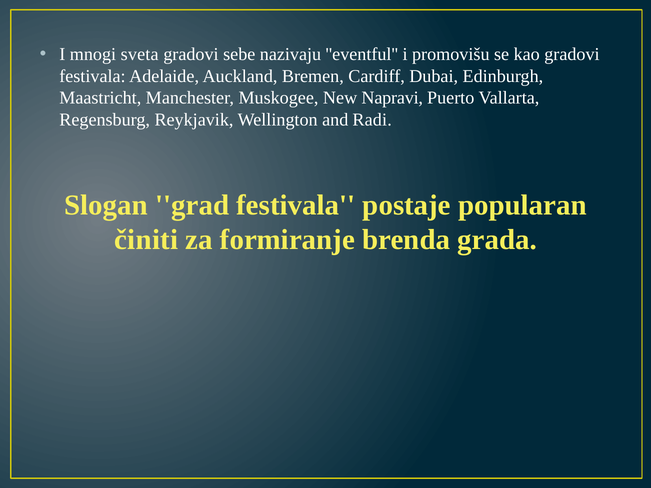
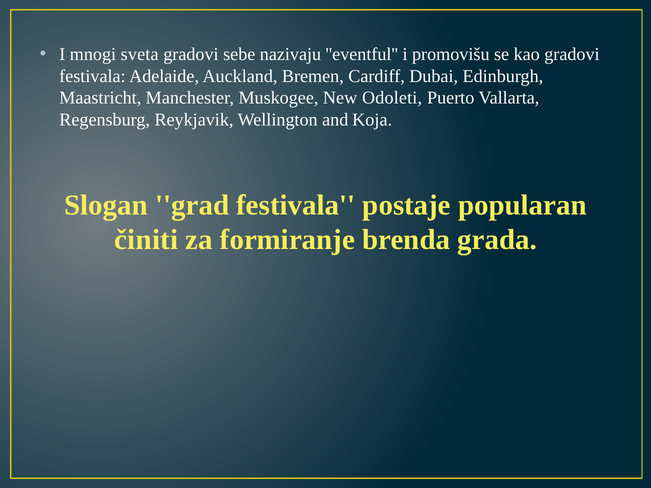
Napravi: Napravi -> Odoleti (392, 98)
Radi: Radi -> Koja (372, 120)
